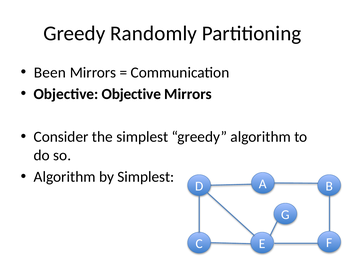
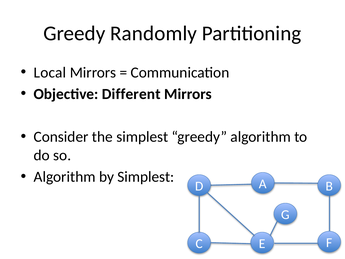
Been: Been -> Local (50, 72)
Objective Objective: Objective -> Different (131, 94)
